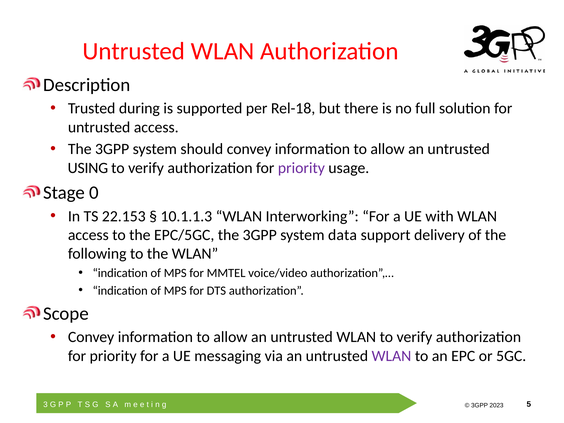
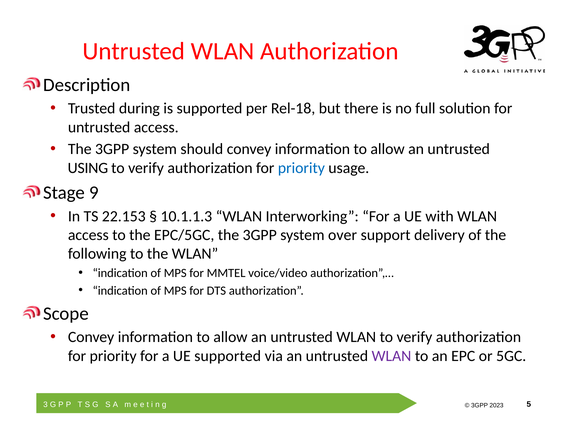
priority colour: purple -> blue (301, 168)
0: 0 -> 9 (94, 193)
data: data -> over (343, 235)
UE messaging: messaging -> supported (228, 356)
